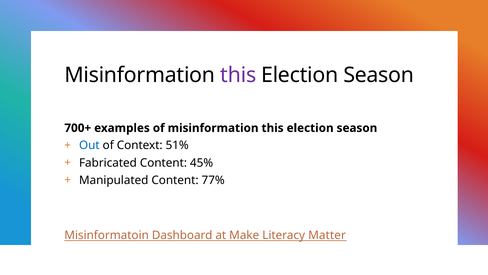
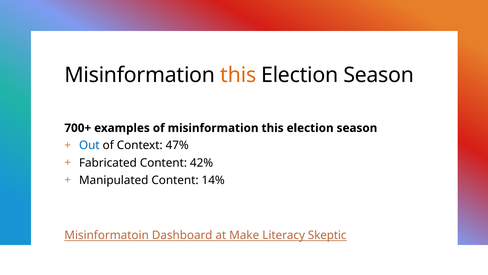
this colour: purple -> orange (238, 75)
51%: 51% -> 47% (177, 145)
45%: 45% -> 42% (202, 163)
77%: 77% -> 14% (213, 180)
Matter: Matter -> Skeptic (327, 235)
